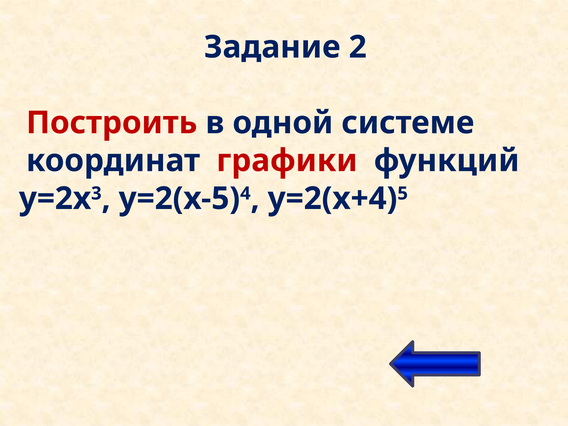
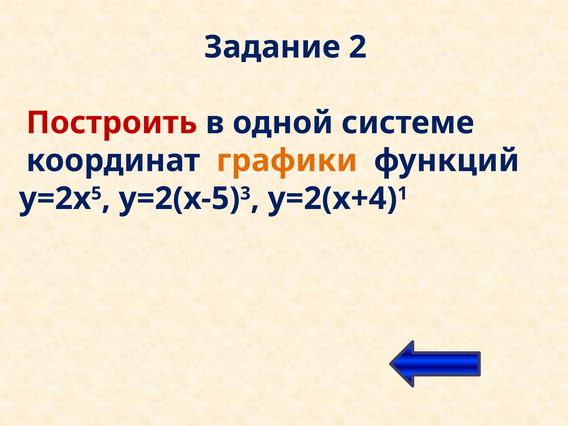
графики colour: red -> orange (287, 161)
3: 3 -> 5 (96, 193)
4: 4 -> 3 (245, 193)
5: 5 -> 1 (403, 193)
